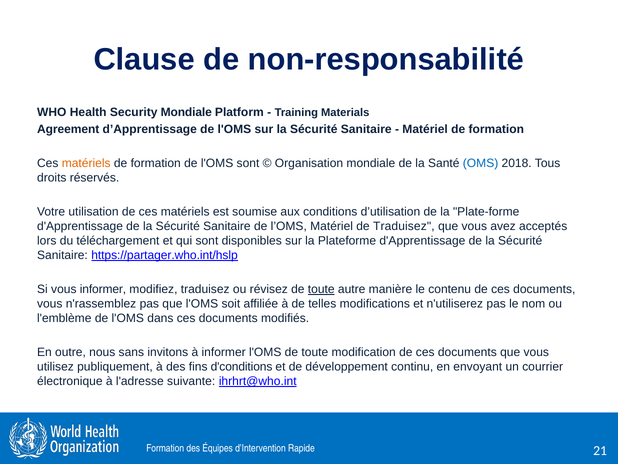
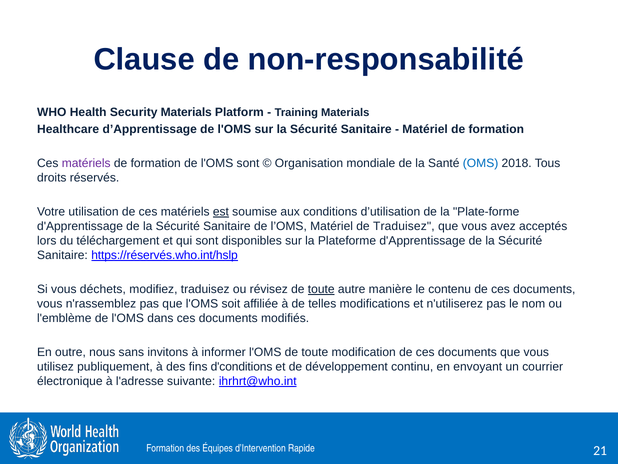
Security Mondiale: Mondiale -> Materials (186, 112)
Agreement: Agreement -> Healthcare (68, 129)
matériels colour: orange -> purple (86, 163)
est underline: none -> present (221, 212)
https://partager.who.int/hslp: https://partager.who.int/hslp -> https://réservés.who.int/hslp (165, 255)
vous informer: informer -> déchets (103, 289)
